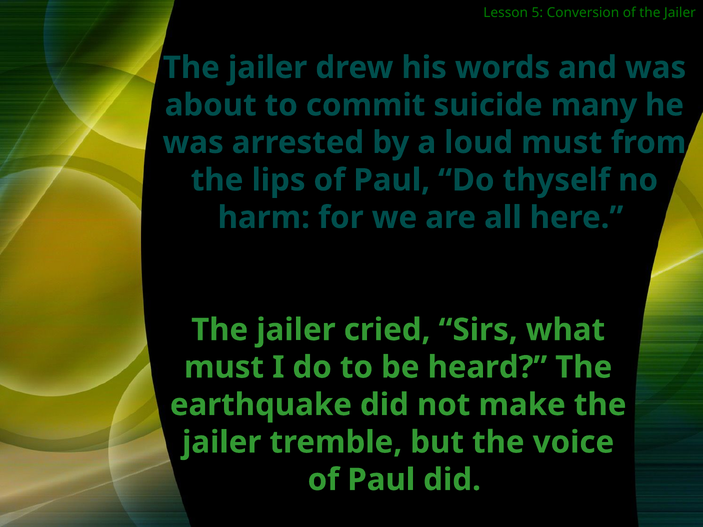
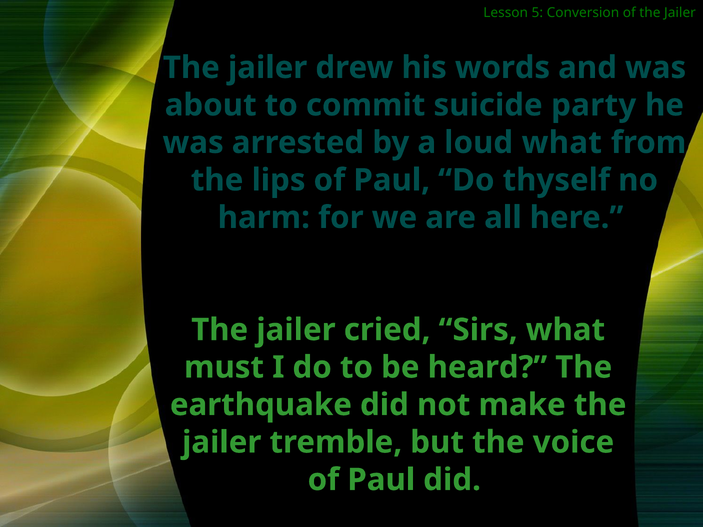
many: many -> party (594, 105)
loud must: must -> what (562, 143)
